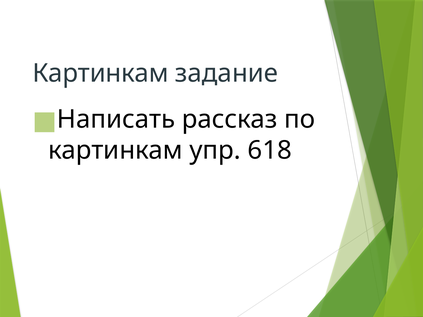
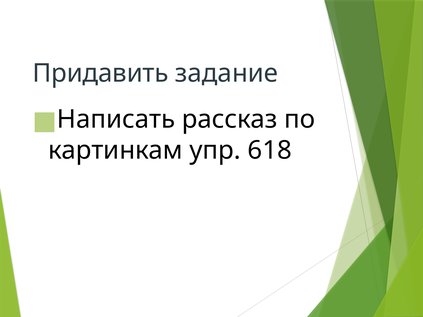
Картинкам: Картинкам -> Придавить (100, 73)
